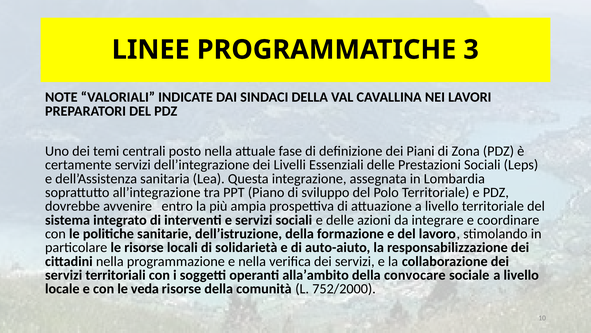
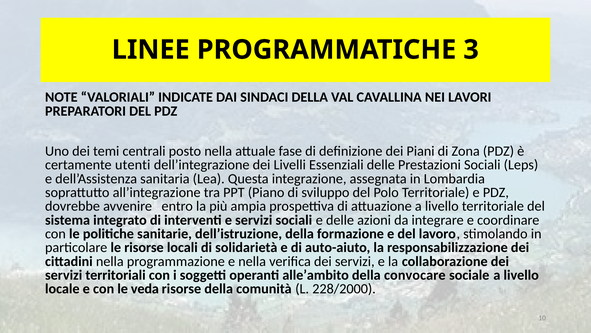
certamente servizi: servizi -> utenti (133, 165)
alla’ambito: alla’ambito -> alle’ambito (316, 275)
752/2000: 752/2000 -> 228/2000 (344, 288)
